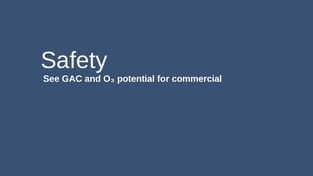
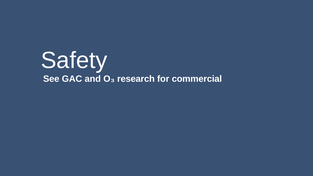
potential: potential -> research (136, 79)
